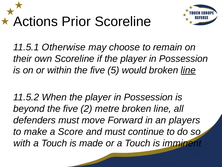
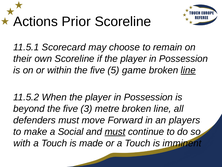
Otherwise: Otherwise -> Scorecard (64, 47)
would: would -> game (134, 70)
2: 2 -> 3 (86, 108)
Score: Score -> Social (71, 131)
must underline: none -> present (115, 131)
